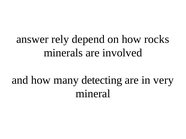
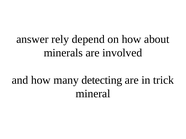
rocks: rocks -> about (157, 39)
very: very -> trick (164, 80)
